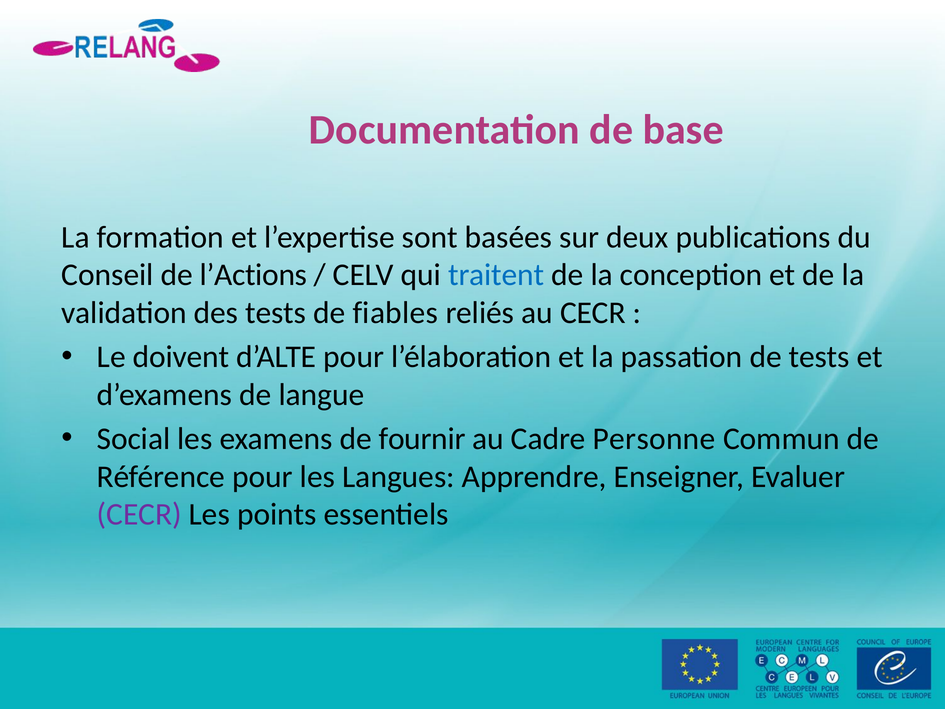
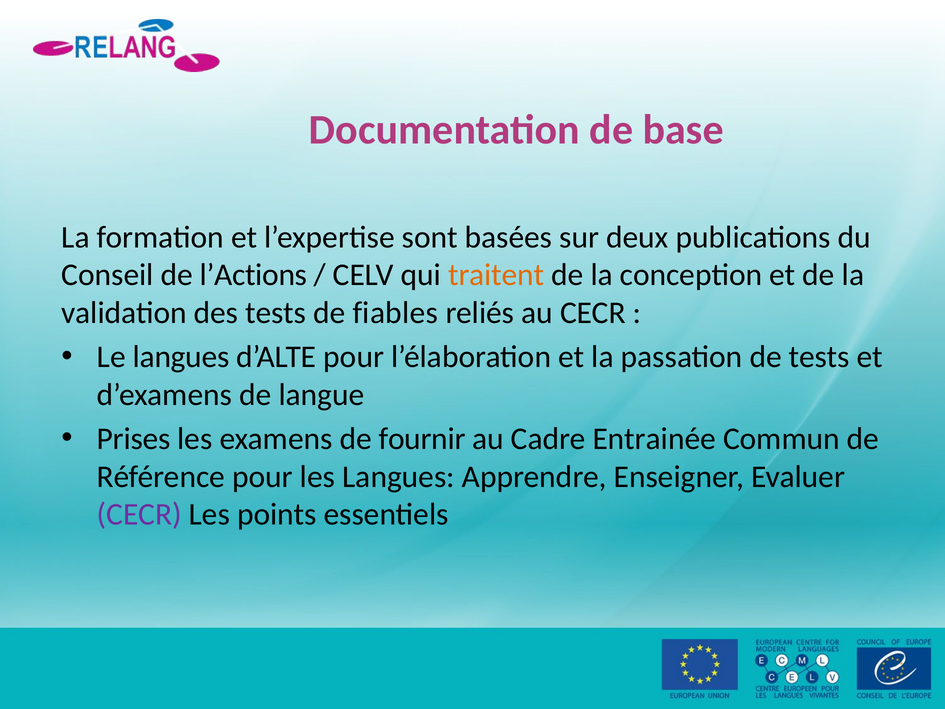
traitent colour: blue -> orange (496, 275)
Le doivent: doivent -> langues (181, 357)
Social: Social -> Prises (134, 439)
Personne: Personne -> Entrainée (654, 439)
